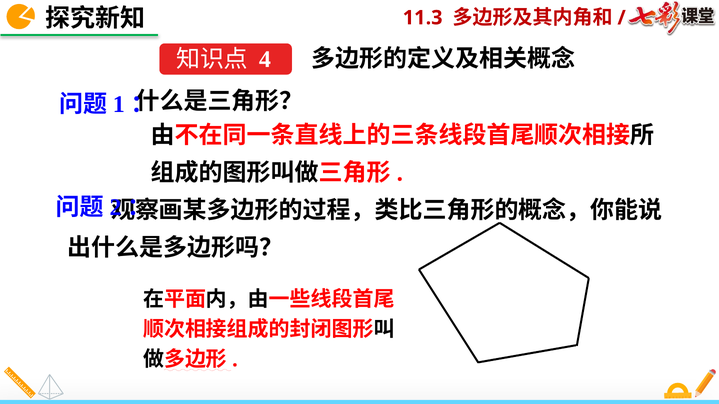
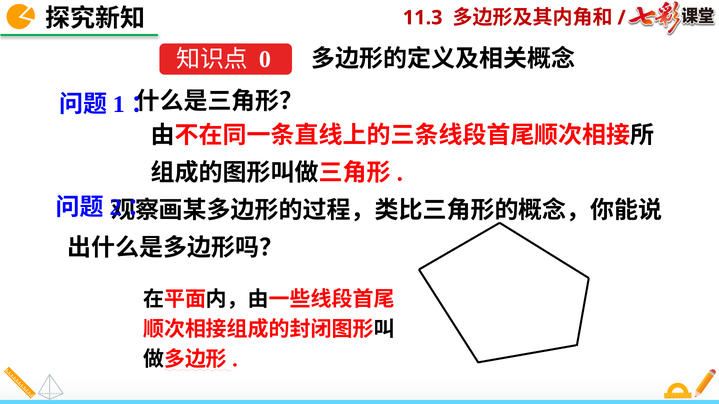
4: 4 -> 0 (265, 59)
